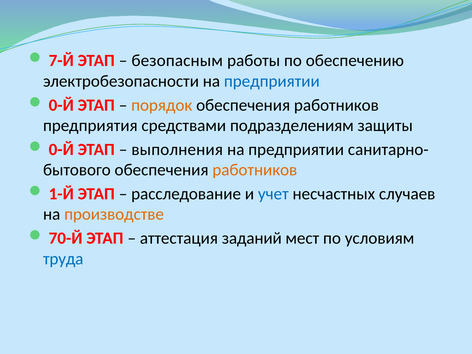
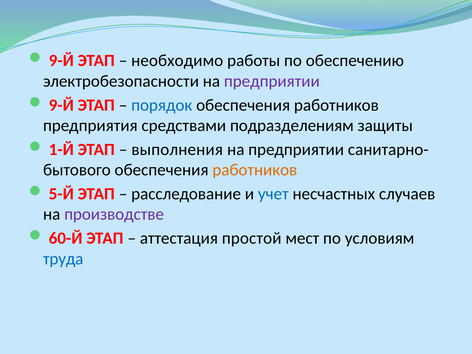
7-Й: 7-Й -> 9-Й (61, 61)
безопасным: безопасным -> необходимо (177, 61)
предприятии colour: blue -> purple (272, 81)
0-Й: 0-Й -> 9-Й (61, 105)
порядок colour: orange -> blue (162, 105)
0-Й: 0-Й -> 1-Й (61, 149)
1-Й: 1-Й -> 5-Й (61, 194)
производстве colour: orange -> purple (114, 214)
70-Й: 70-Й -> 60-Й (66, 238)
заданий: заданий -> простой (252, 238)
